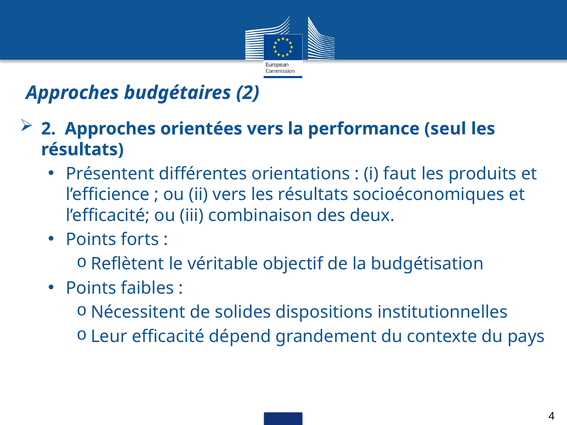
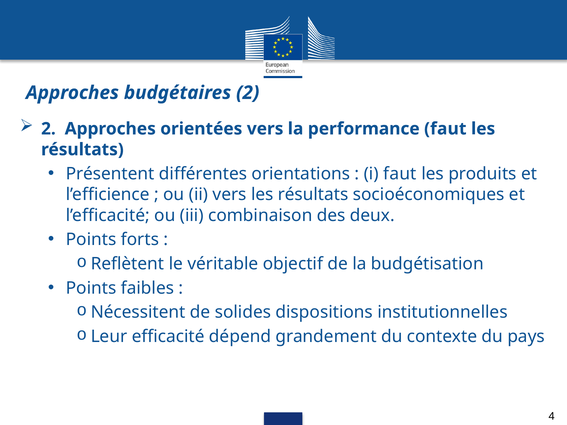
performance seul: seul -> faut (445, 129)
